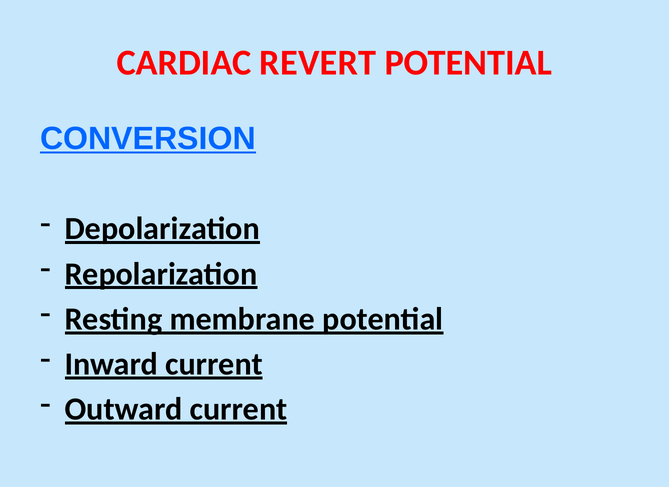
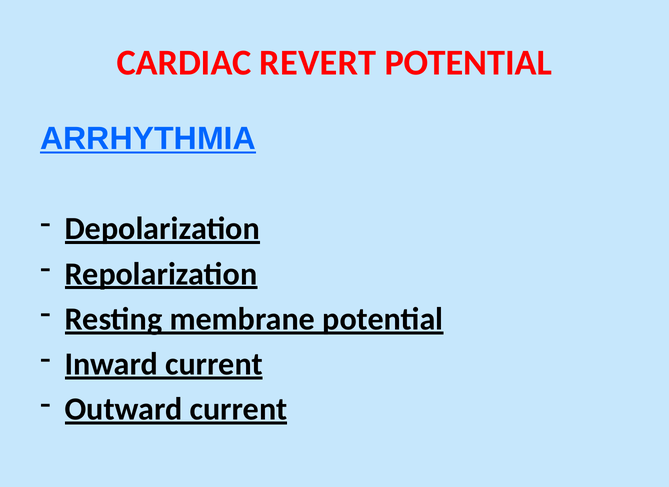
CONVERSION: CONVERSION -> ARRHYTHMIA (148, 138)
